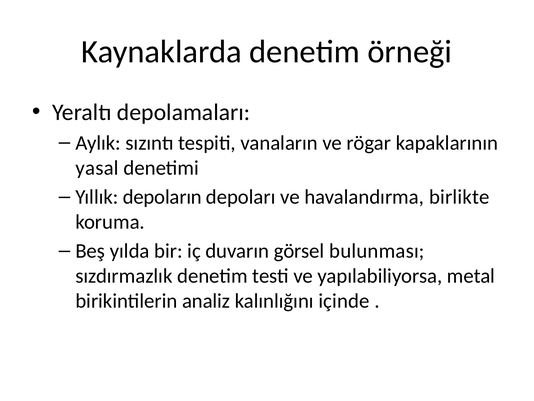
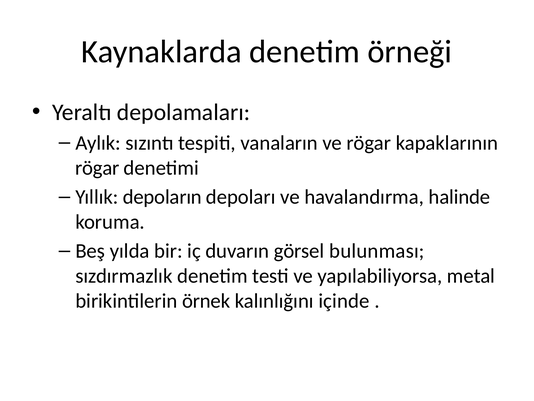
yasal: yasal -> rögar (97, 168)
birlikte: birlikte -> halinde (459, 197)
analiz: analiz -> örnek (206, 301)
